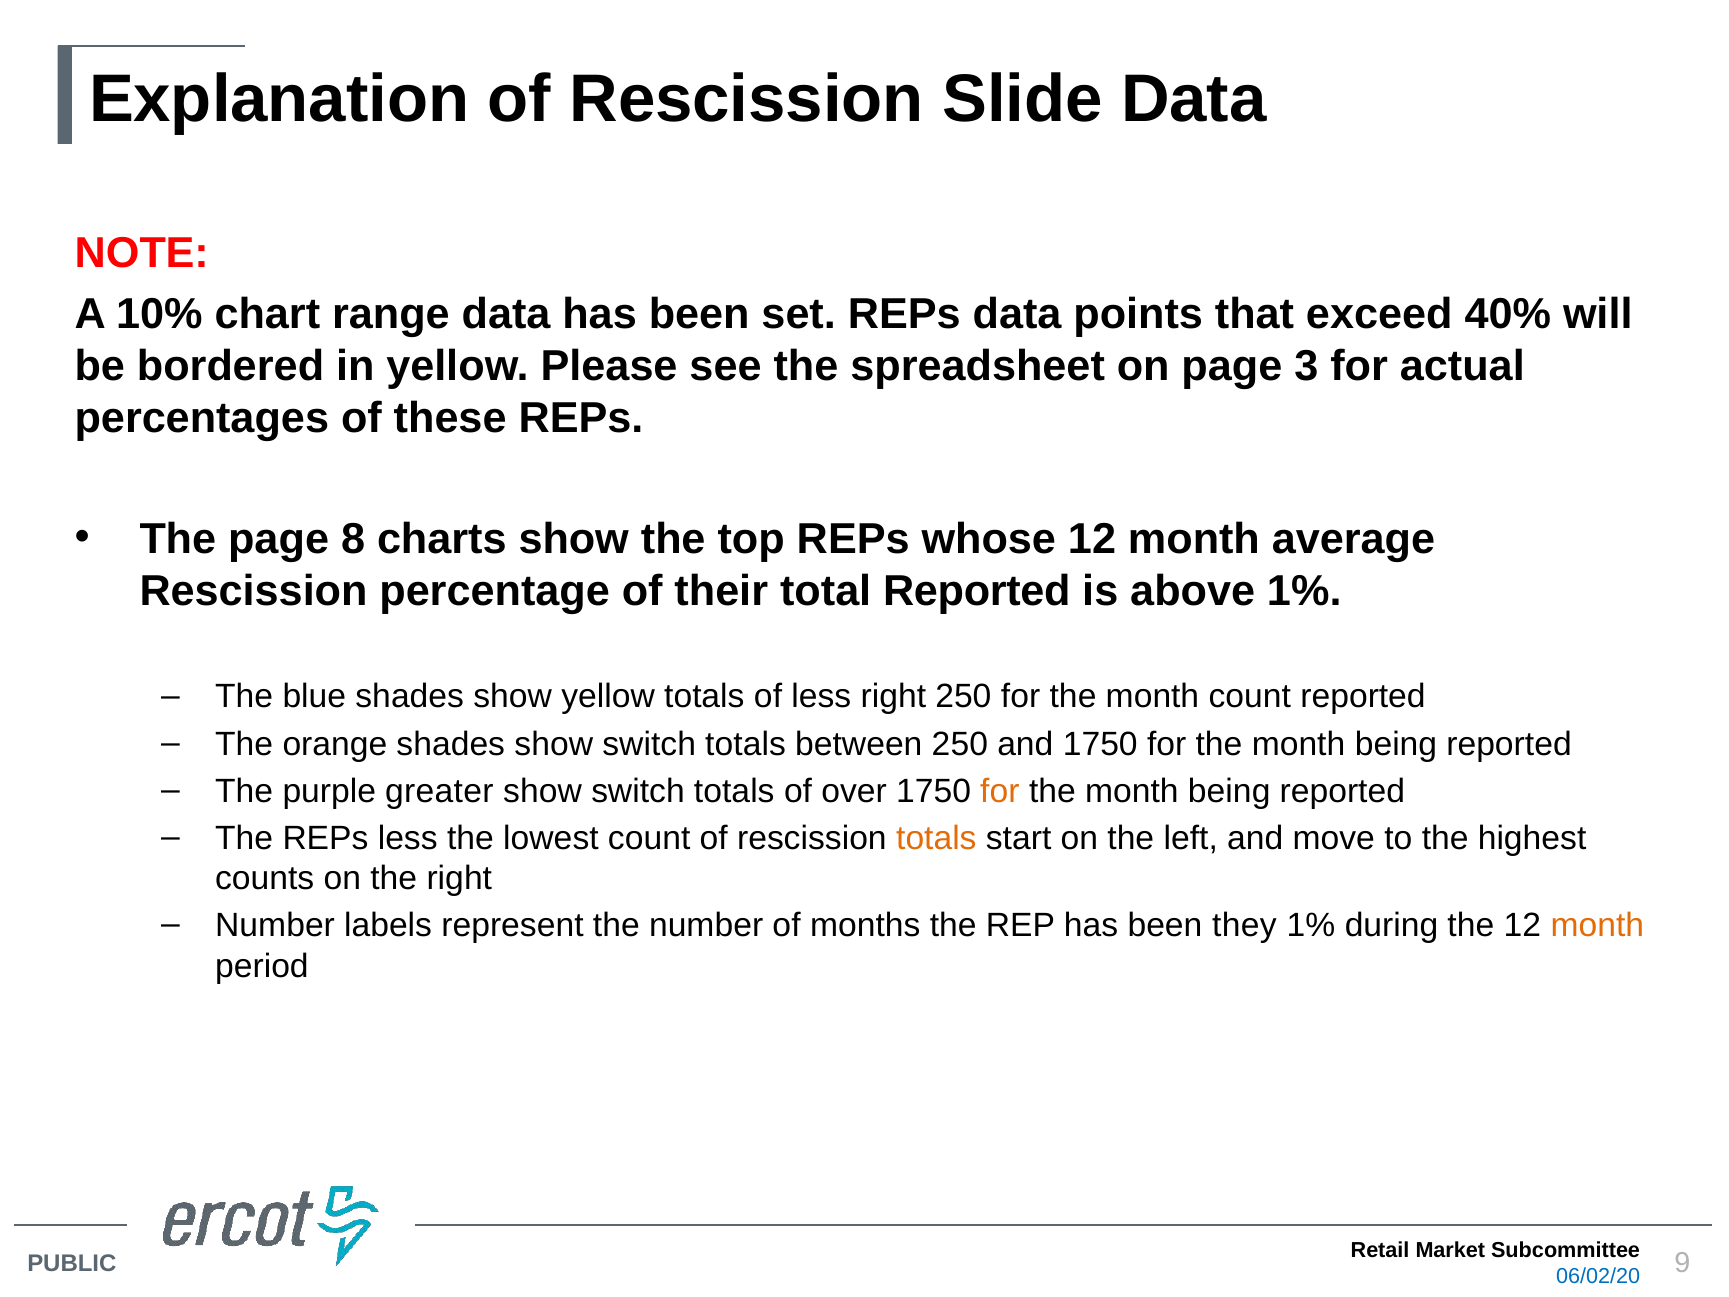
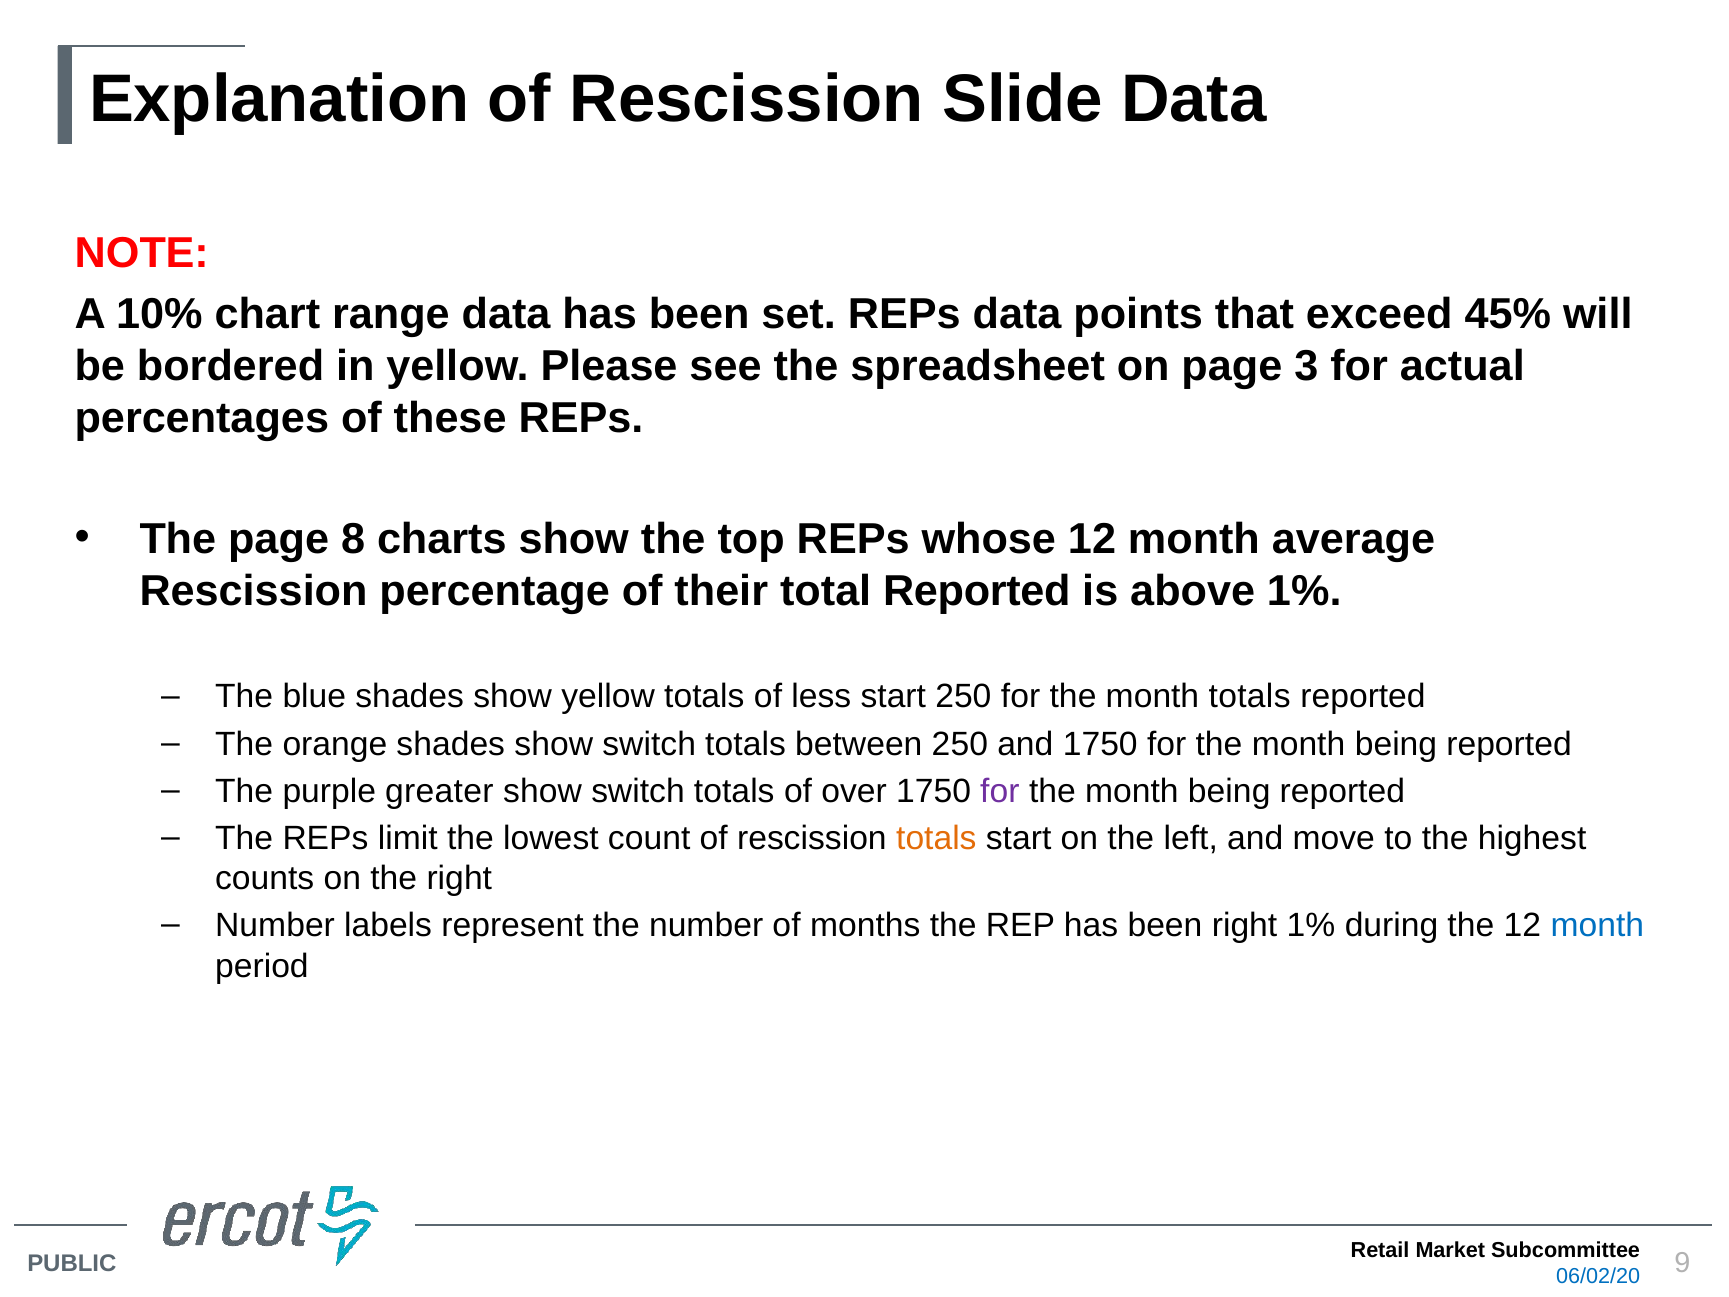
40%: 40% -> 45% (1508, 314)
less right: right -> start (893, 697)
month count: count -> totals (1250, 697)
for colour: orange -> purple (1000, 791)
REPs less: less -> limit (408, 838)
been they: they -> right (1245, 925)
month colour: orange -> blue (1597, 925)
